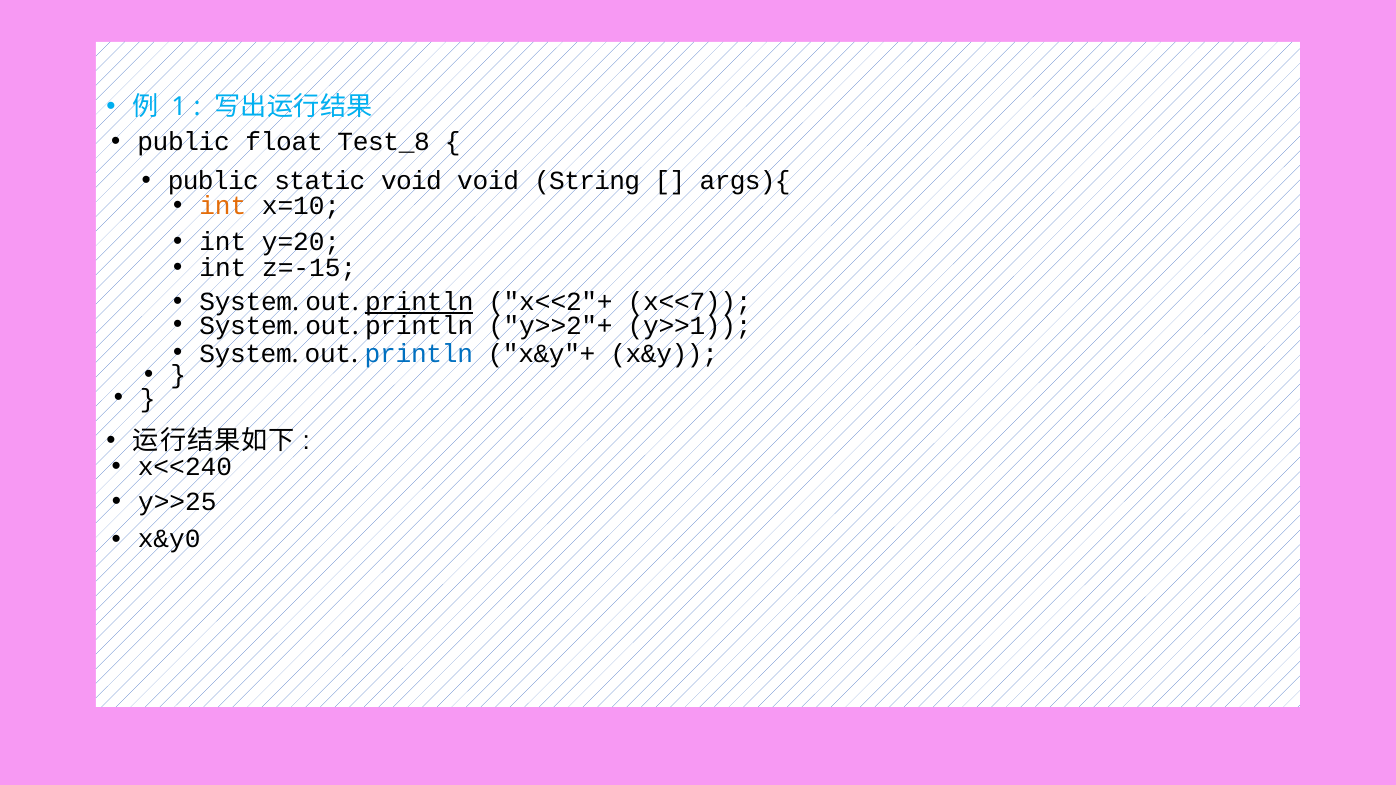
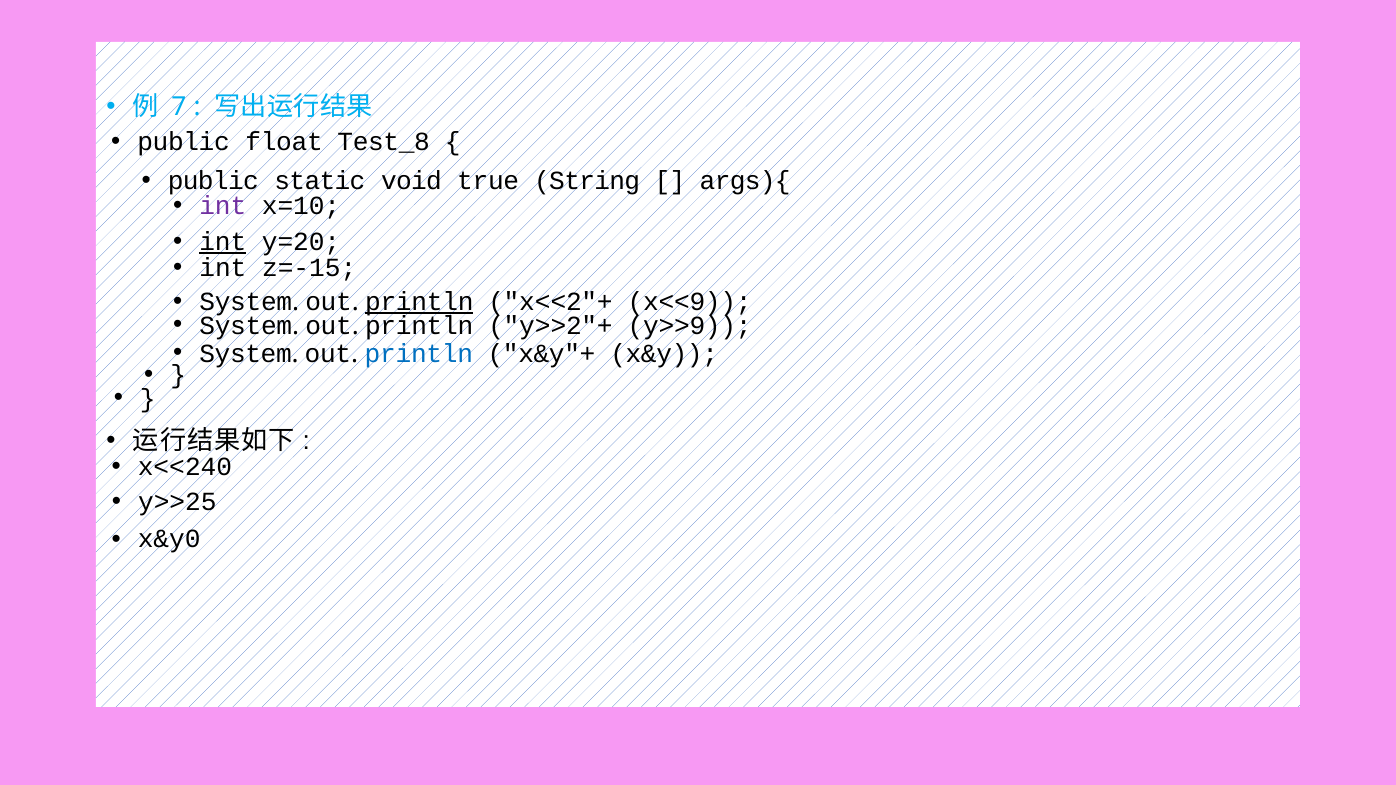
1: 1 -> 7 (179, 107)
void void: void -> true (488, 181)
int colour: orange -> purple (223, 206)
int underline: none -> present (223, 242)
x<<7: x<<7 -> x<<9 (690, 302)
y>>1: y>>1 -> y>>9 (690, 326)
